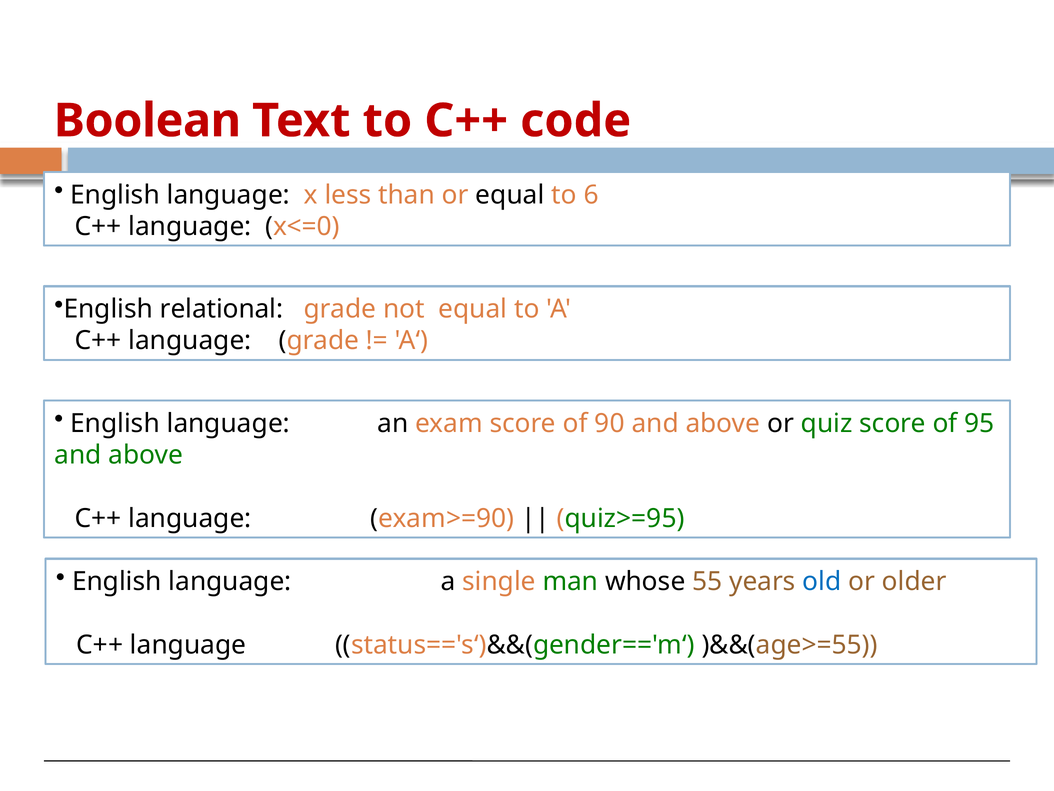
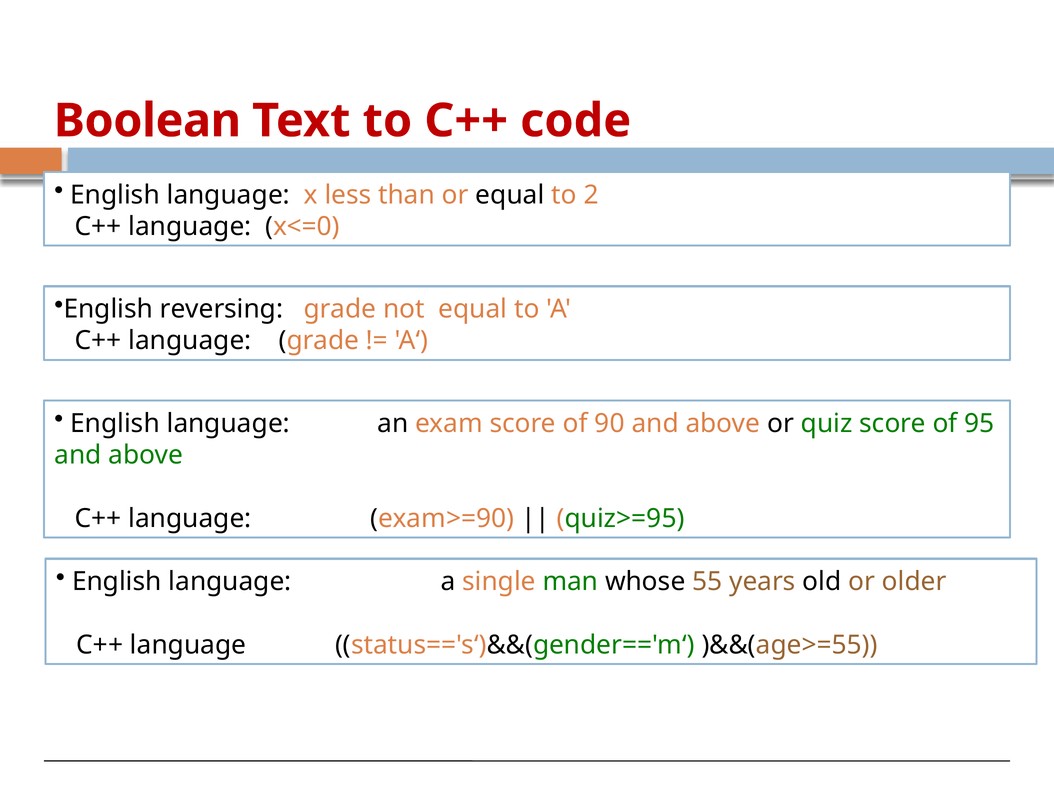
6: 6 -> 2 (591, 195)
relational: relational -> reversing (221, 309)
old colour: blue -> black (822, 581)
